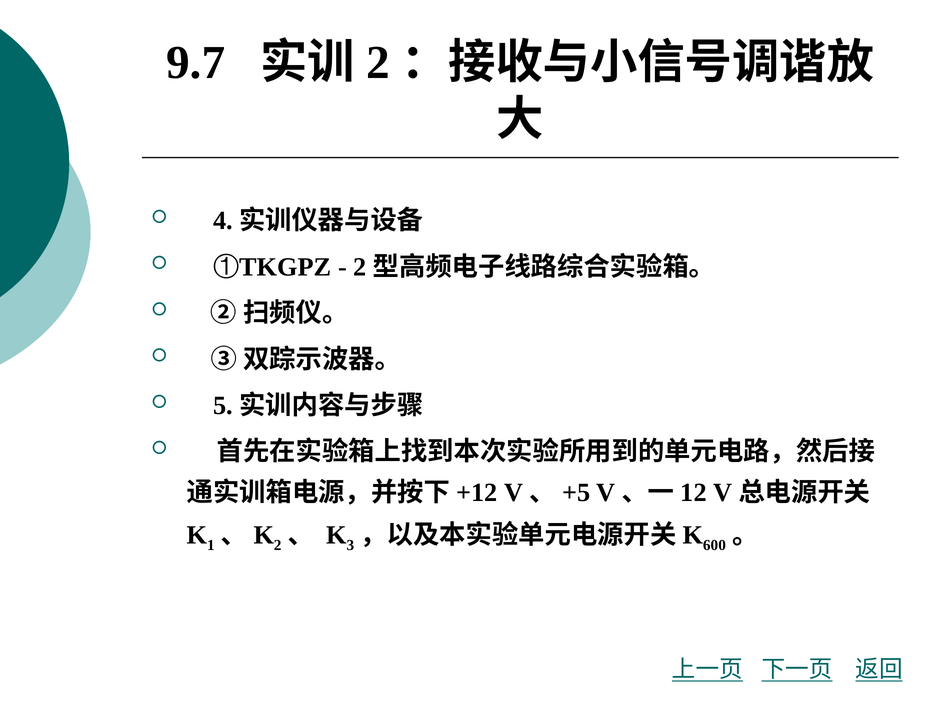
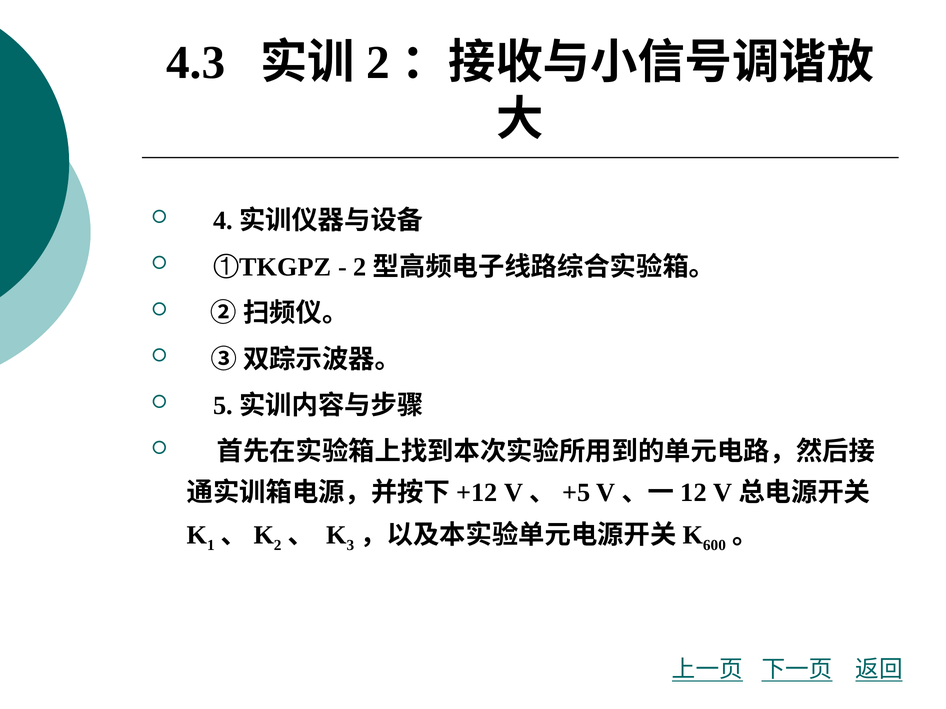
9.7: 9.7 -> 4.3 (196, 63)
